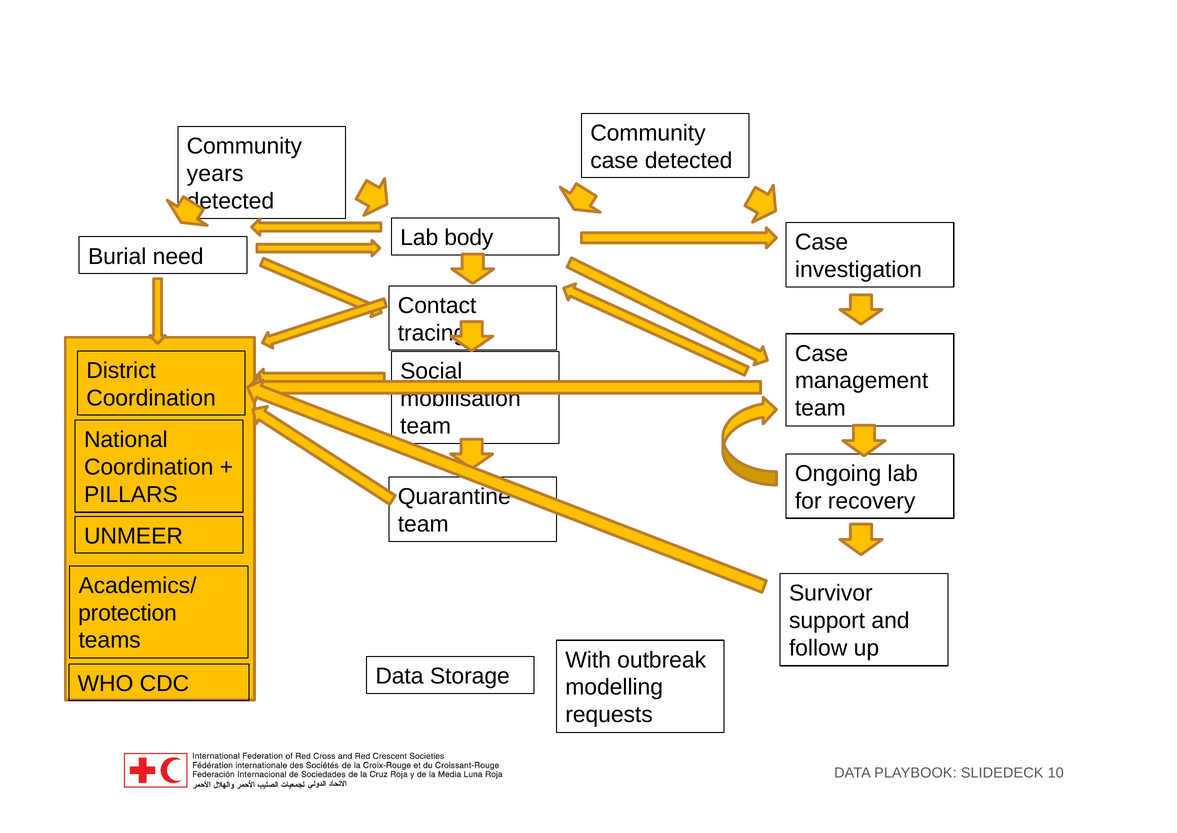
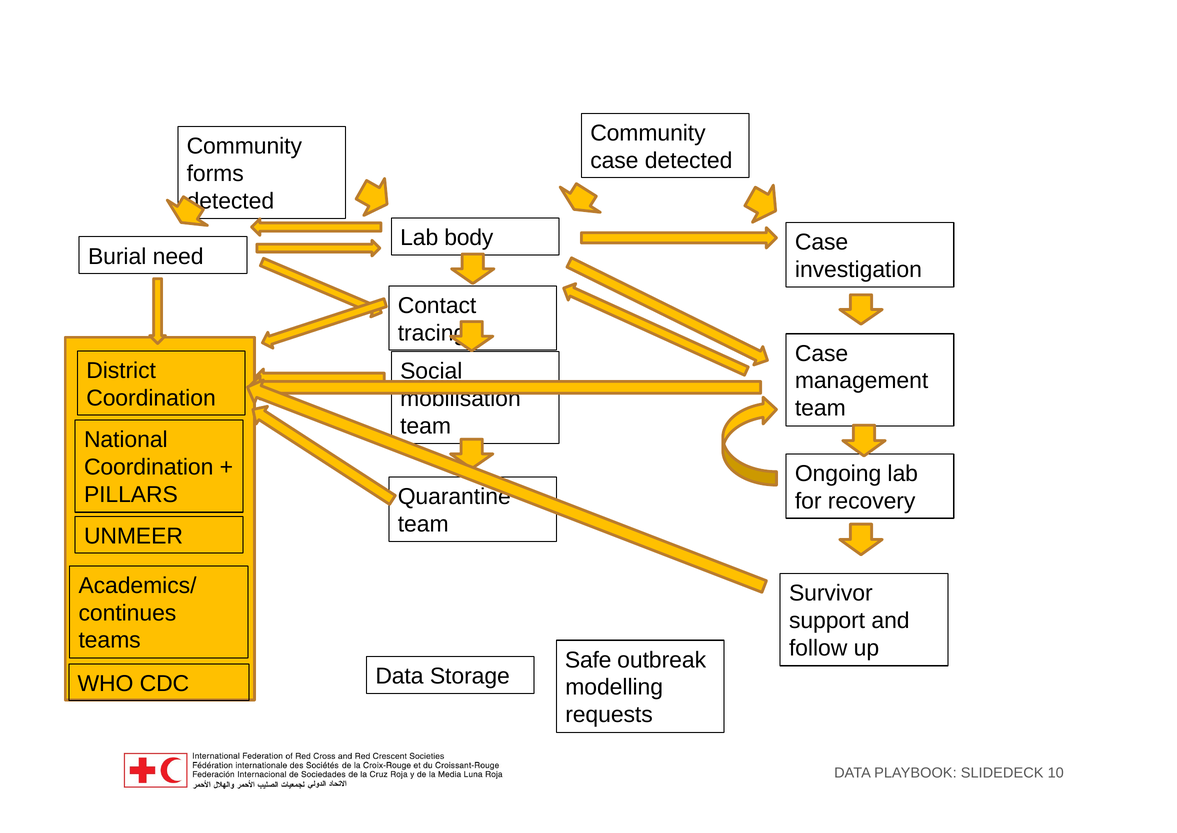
years: years -> forms (215, 173)
protection: protection -> continues (127, 613)
With: With -> Safe (588, 660)
